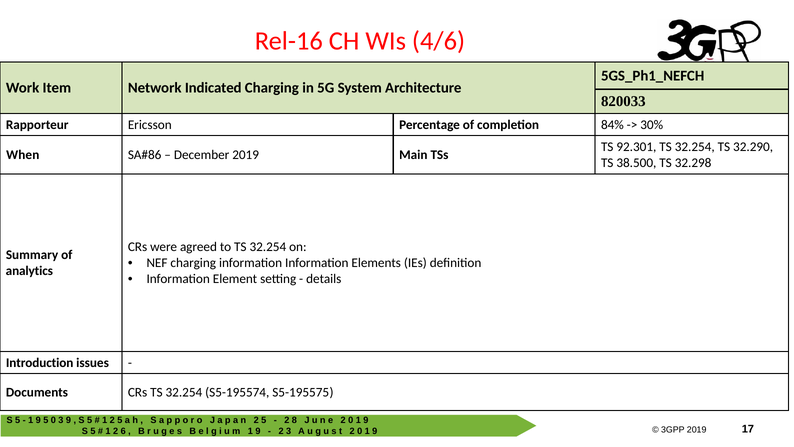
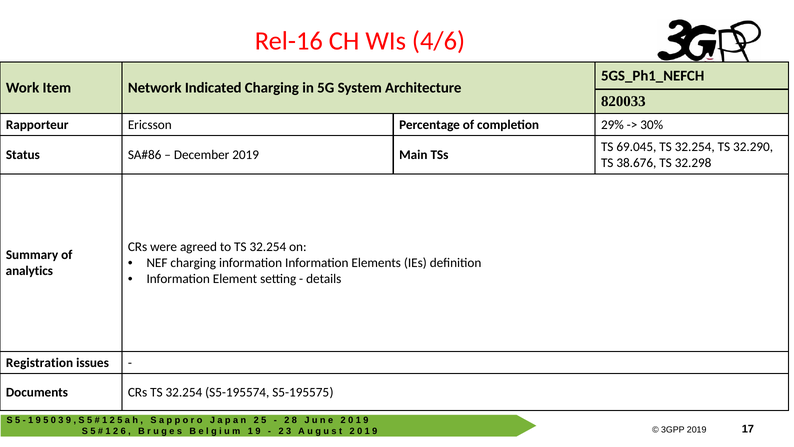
84%: 84% -> 29% (612, 125)
92.301: 92.301 -> 69.045 (636, 147)
When: When -> Status (23, 155)
38.500: 38.500 -> 38.676 (636, 163)
Introduction: Introduction -> Registration (40, 362)
